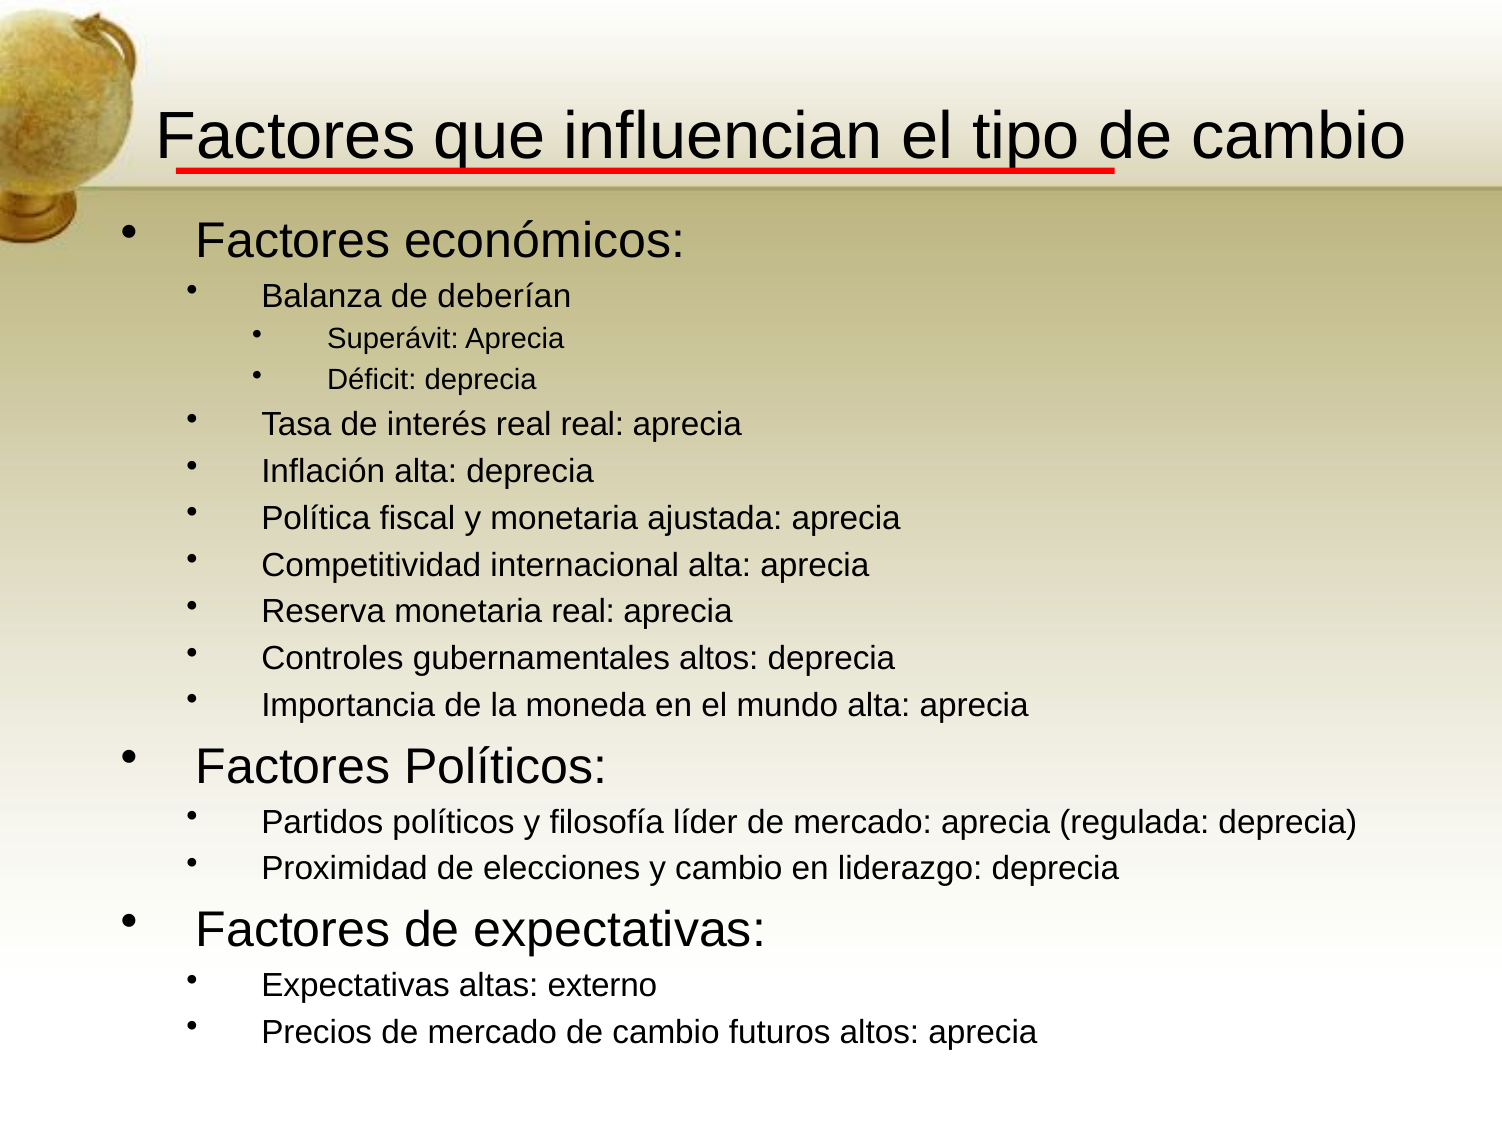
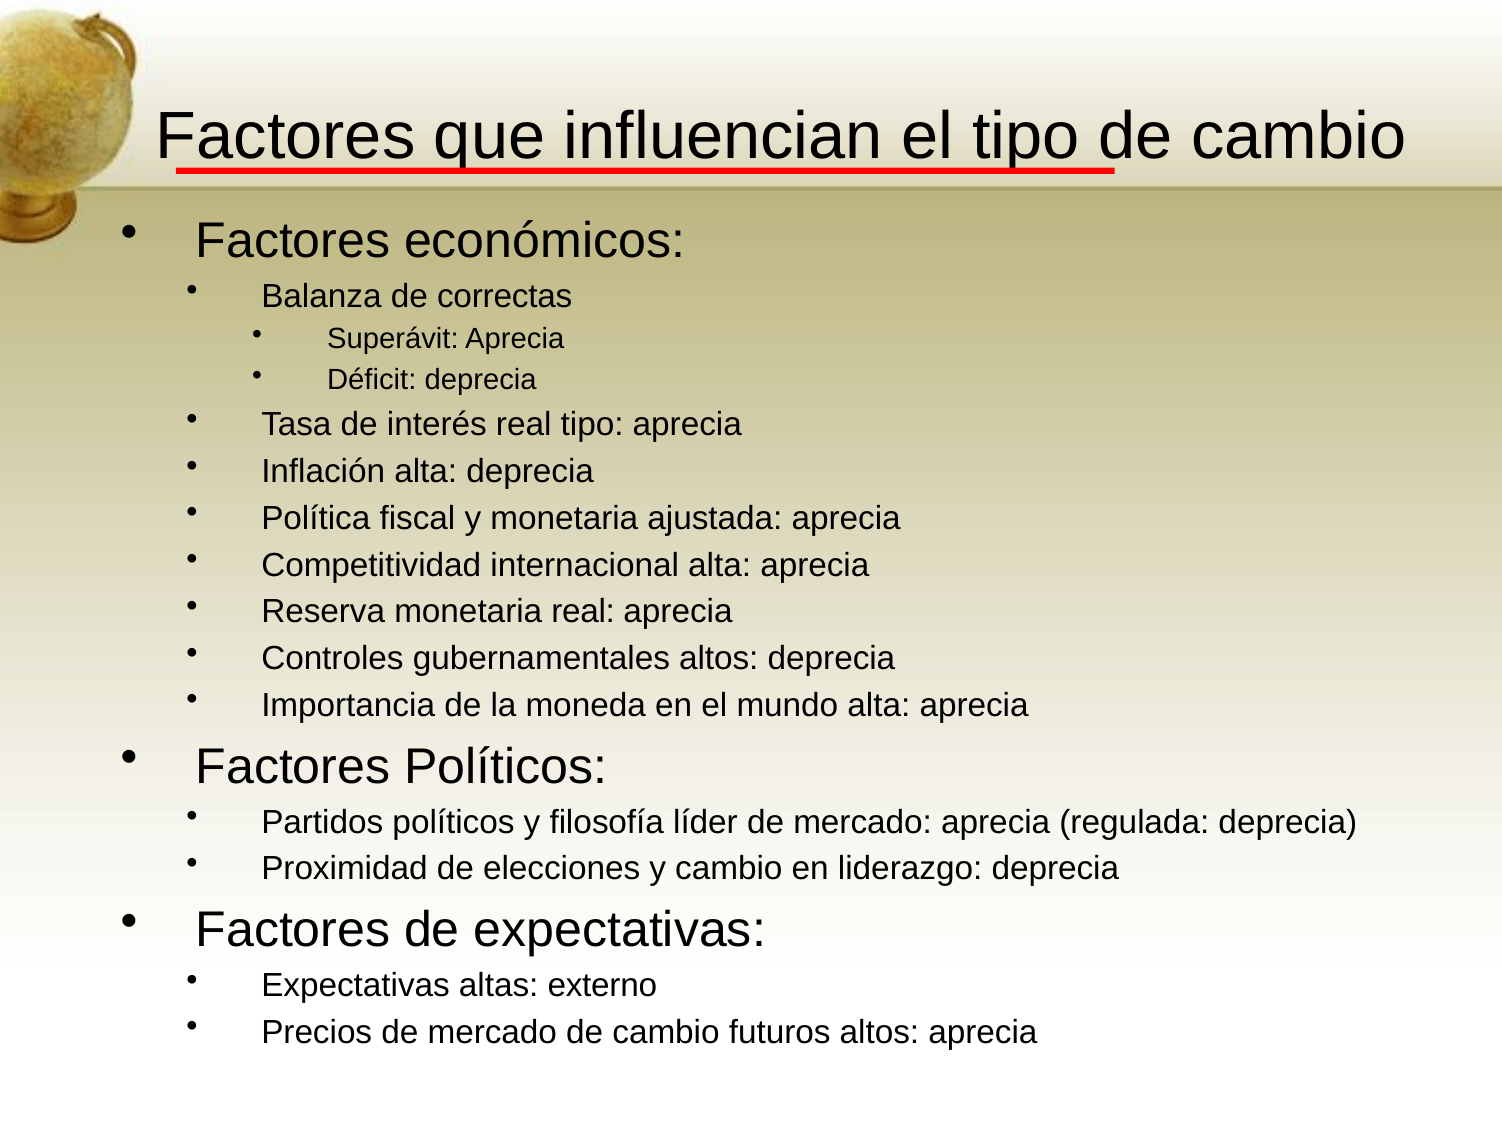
deberían: deberían -> correctas (505, 296)
real real: real -> tipo (592, 425)
